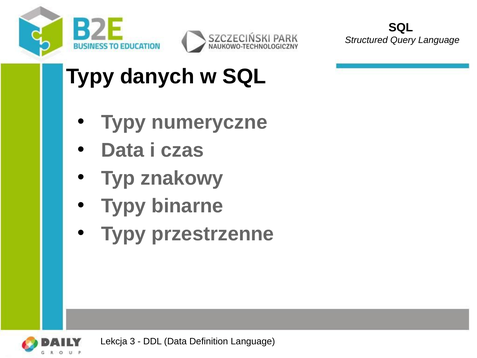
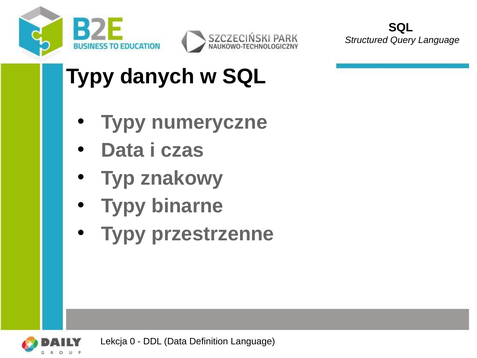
3: 3 -> 0 (132, 341)
